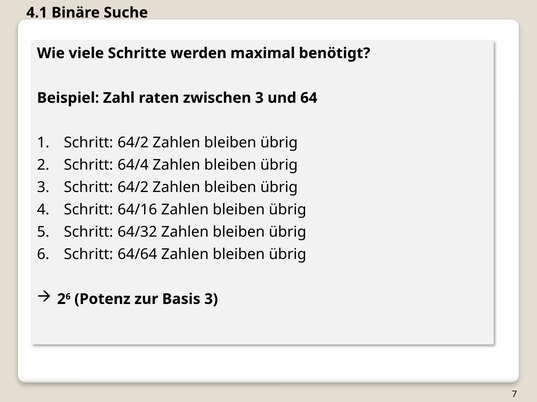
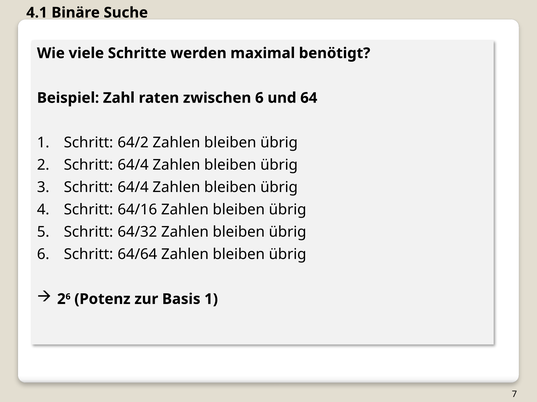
zwischen 3: 3 -> 6 (259, 98)
64/2: 64/2 -> 64/4 (133, 188)
Basis 3: 3 -> 1 (211, 300)
